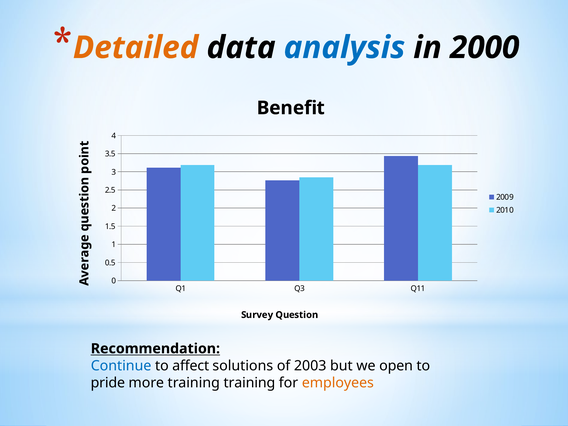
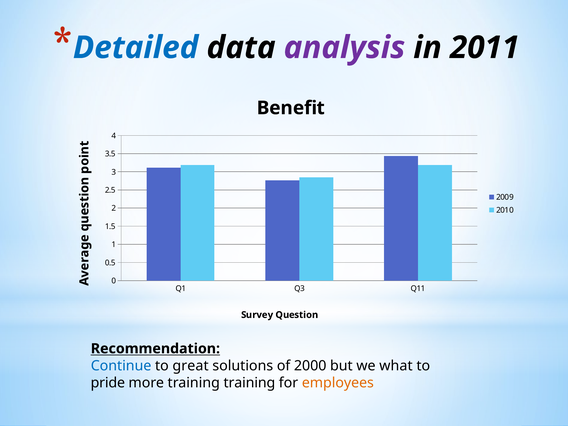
Detailed colour: orange -> blue (136, 48)
analysis colour: blue -> purple (344, 48)
2000: 2000 -> 2011 (485, 48)
affect: affect -> great (191, 366)
2003: 2003 -> 2000 (310, 366)
open: open -> what (396, 366)
